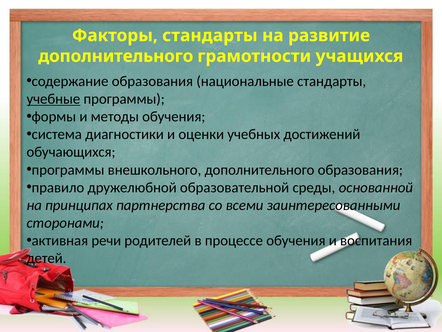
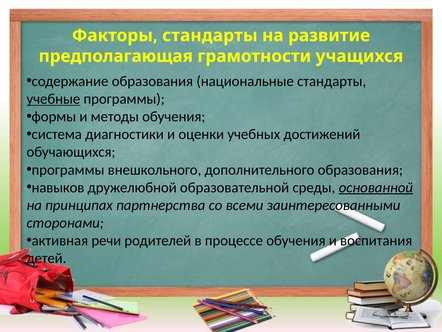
дополнительного: дополнительного -> предполагающая (116, 56)
правило: правило -> навыков (58, 187)
основанной underline: none -> present (376, 187)
